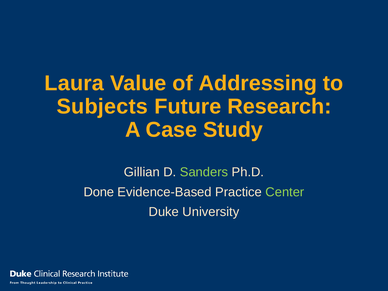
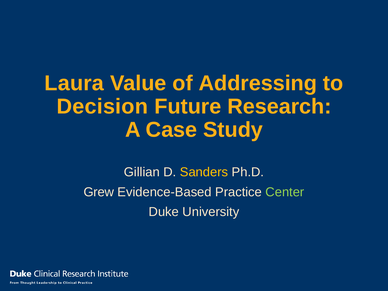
Subjects: Subjects -> Decision (102, 107)
Sanders colour: light green -> yellow (204, 172)
Done: Done -> Grew (99, 192)
